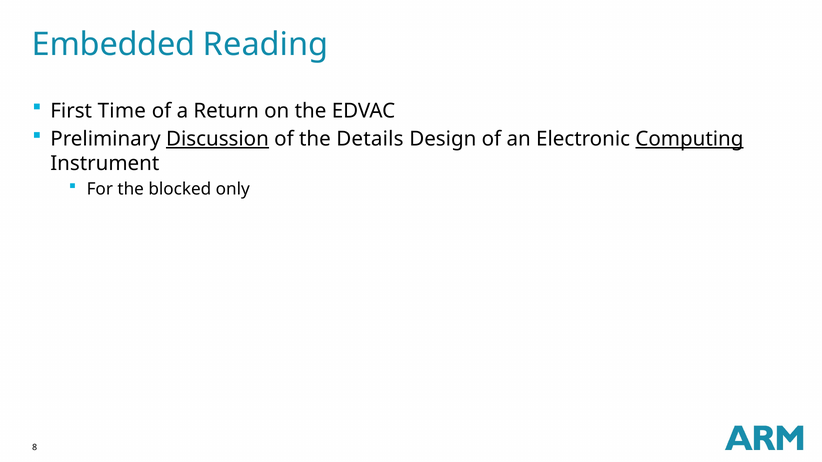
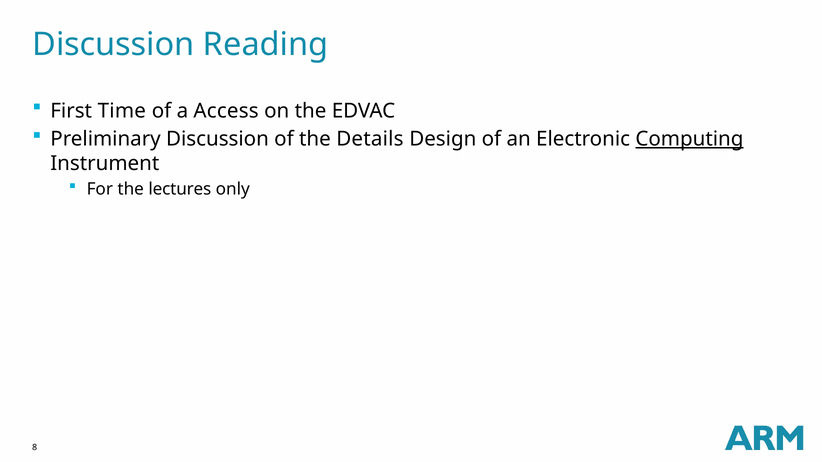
Embedded: Embedded -> Discussion (113, 44)
Return: Return -> Access (226, 111)
Discussion underline: present -> none (217, 139)
blocked: blocked -> lectures (180, 189)
